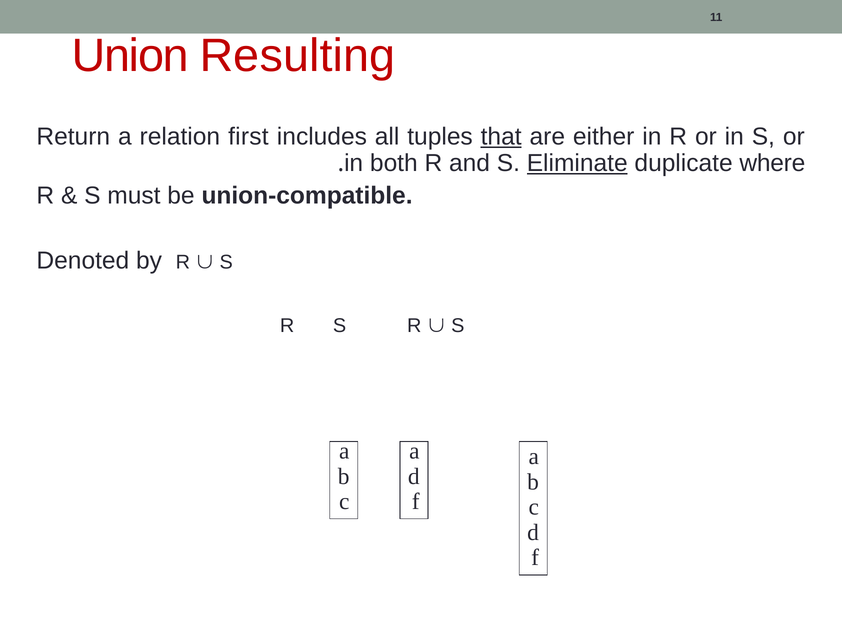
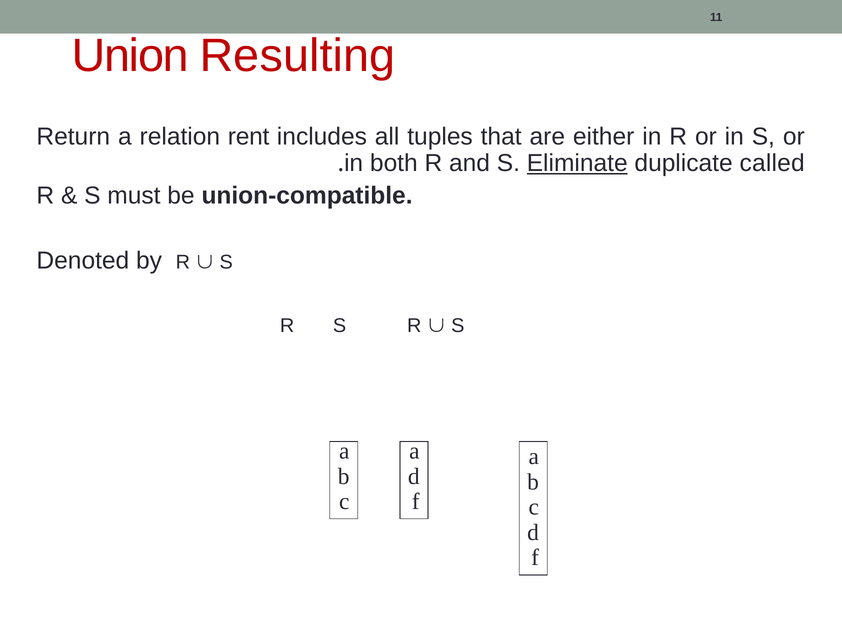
first: first -> rent (249, 137)
that underline: present -> none (501, 137)
where: where -> called (772, 163)
